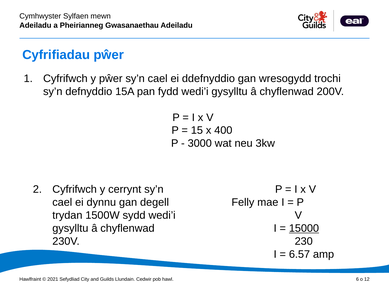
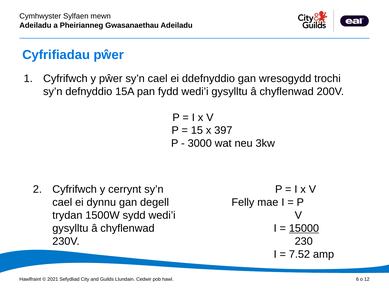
400: 400 -> 397 (223, 130)
6.57: 6.57 -> 7.52 (299, 254)
